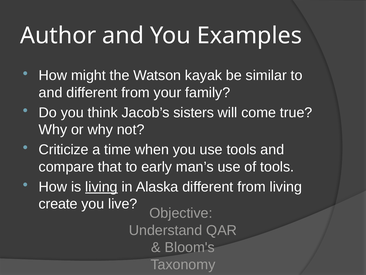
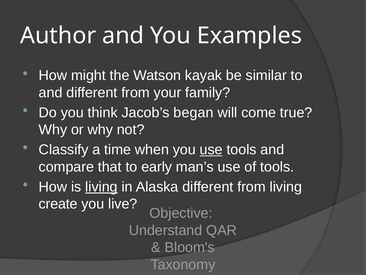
sisters: sisters -> began (194, 112)
Criticize: Criticize -> Classify (64, 149)
use underline: none -> present (211, 149)
